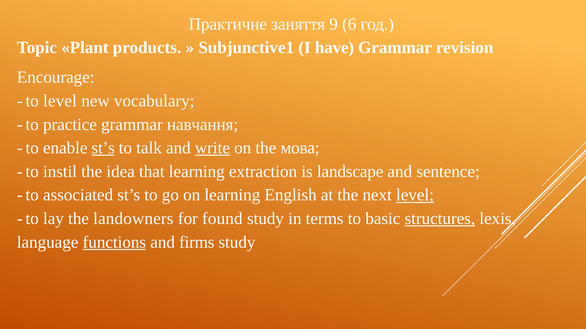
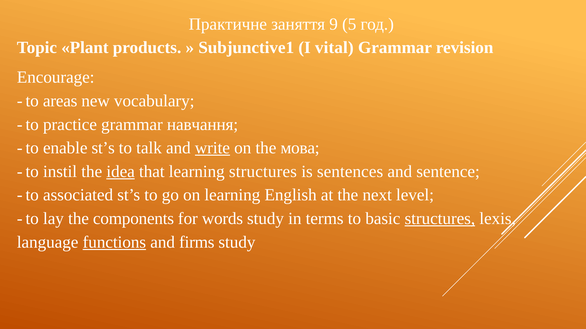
6: 6 -> 5 (349, 24)
have: have -> vital (334, 48)
to level: level -> areas (60, 101)
st’s underline: present -> none (103, 148)
idea underline: none -> present (121, 172)
learning extraction: extraction -> structures (263, 172)
landscape: landscape -> sentences (350, 172)
level underline: present -> none (415, 195)
landowners: landowners -> components (133, 219)
found: found -> words (222, 219)
